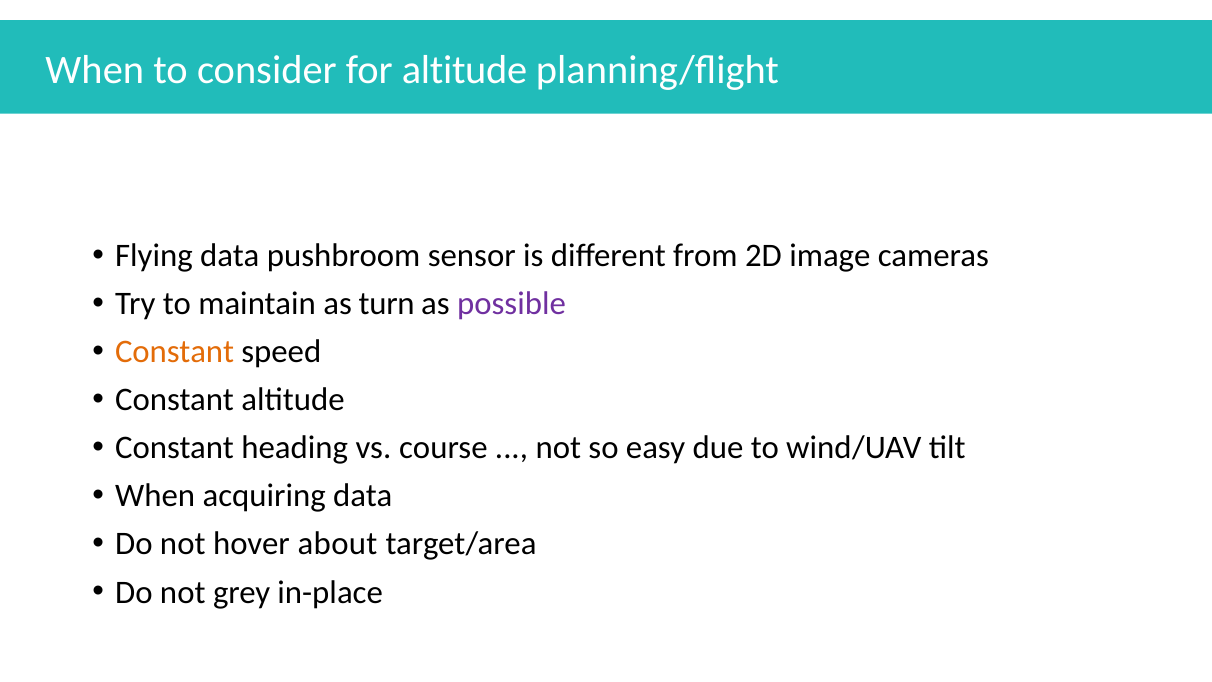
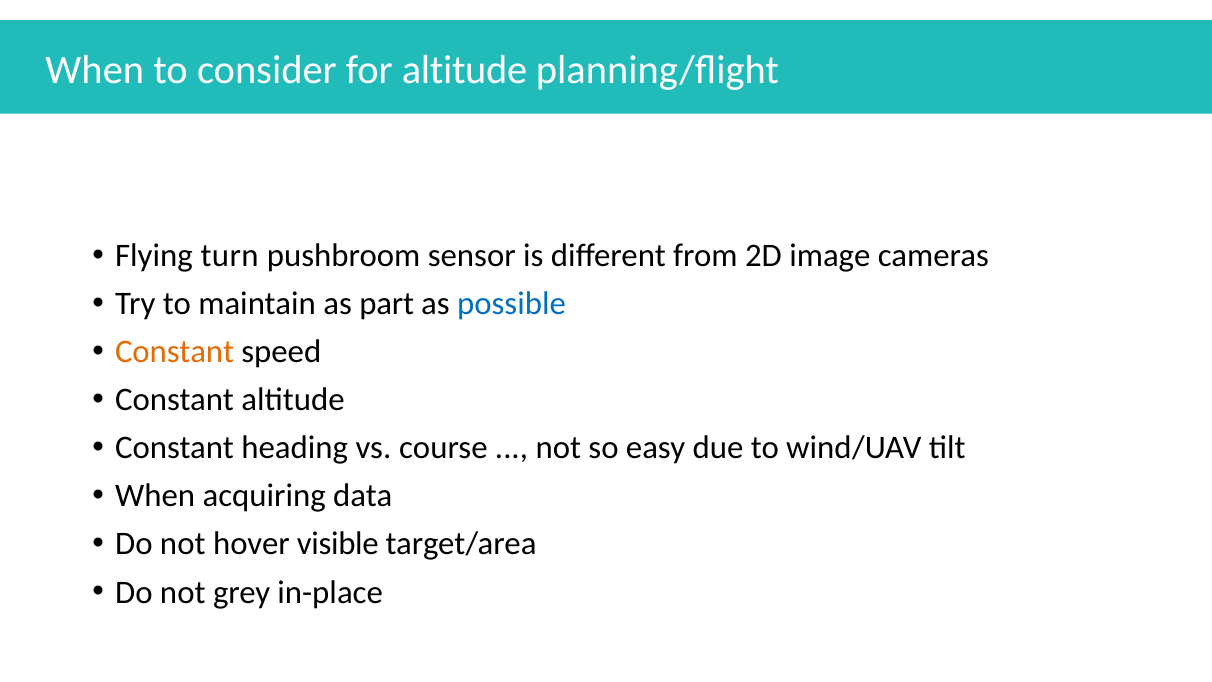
Flying data: data -> turn (230, 256)
turn: turn -> part (387, 304)
possible colour: purple -> blue (511, 304)
about: about -> visible (338, 544)
